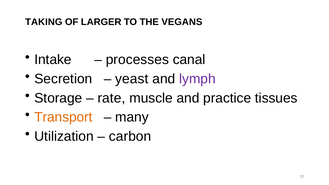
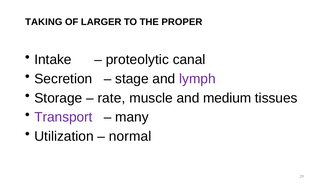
VEGANS: VEGANS -> PROPER (182, 22)
processes: processes -> proteolytic (137, 60)
yeast: yeast -> stage (132, 79)
practice: practice -> medium (227, 98)
Transport colour: orange -> purple (63, 117)
carbon: carbon -> normal (130, 136)
